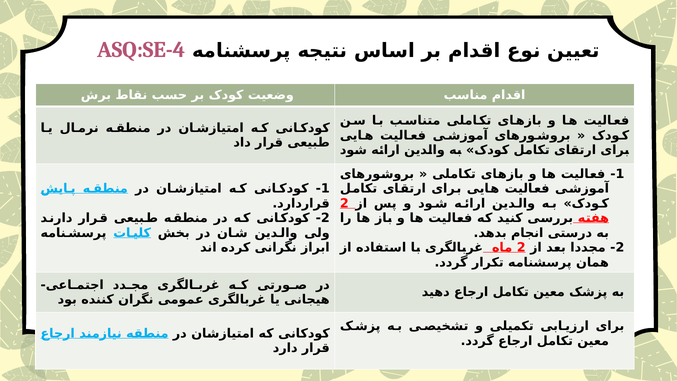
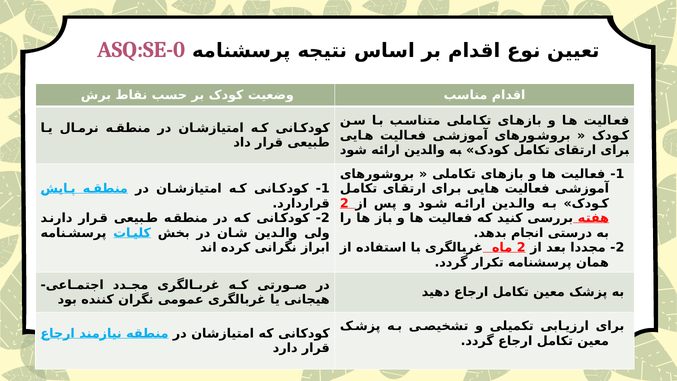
ASQ:SE-4: ASQ:SE-4 -> ASQ:SE-0 (141, 50)
